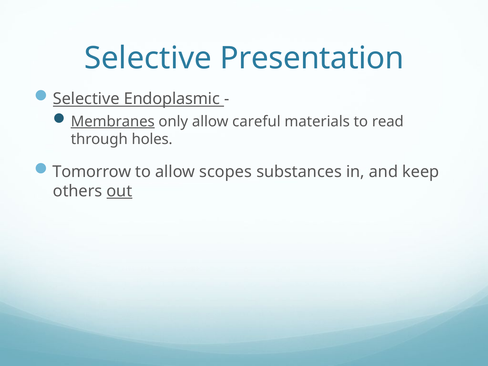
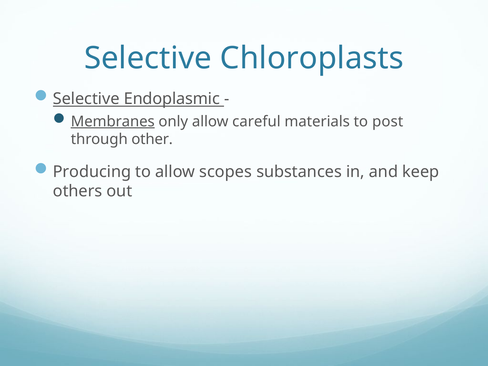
Presentation: Presentation -> Chloroplasts (312, 58)
read: read -> post (388, 121)
holes: holes -> other (152, 139)
Tomorrow: Tomorrow -> Producing (92, 172)
out underline: present -> none (119, 191)
